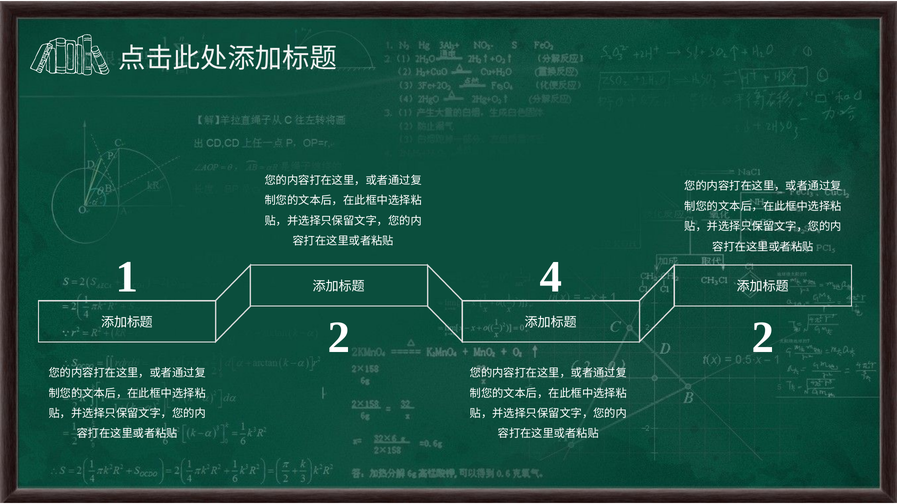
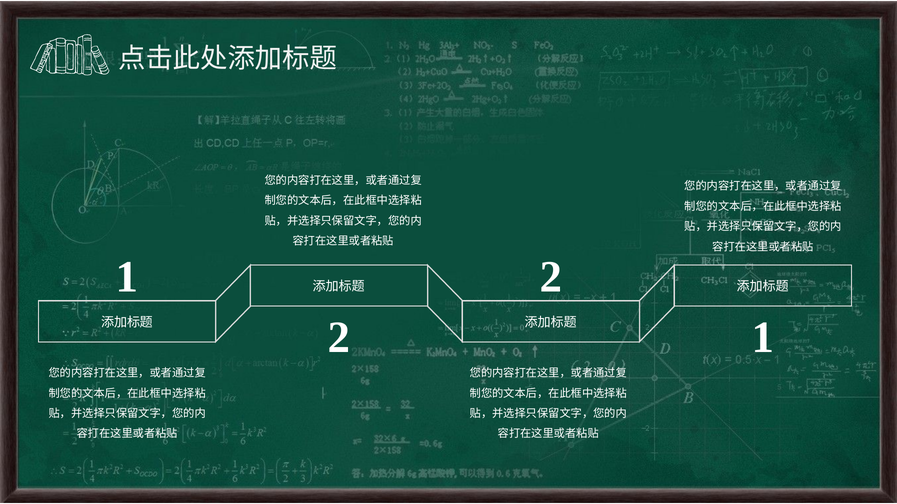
1 4: 4 -> 2 (551, 277)
2 2: 2 -> 1 (763, 338)
